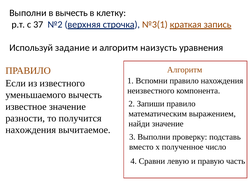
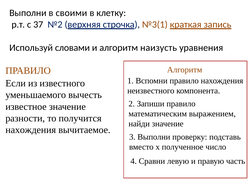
в вычесть: вычесть -> своими (71, 13)
задание: задание -> словами (72, 48)
